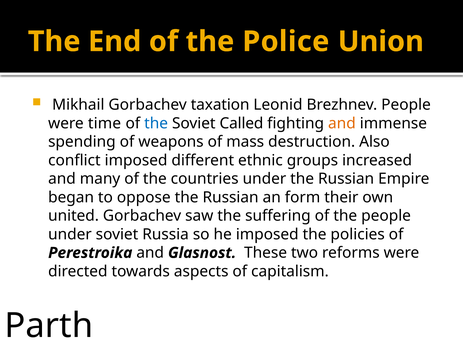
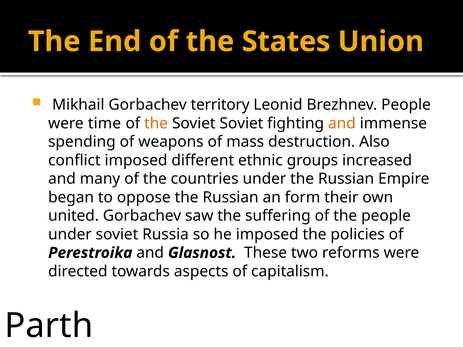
Police: Police -> States (286, 42)
taxation: taxation -> territory (220, 105)
the colour: blue -> orange (156, 123)
Soviet Called: Called -> Soviet (241, 123)
